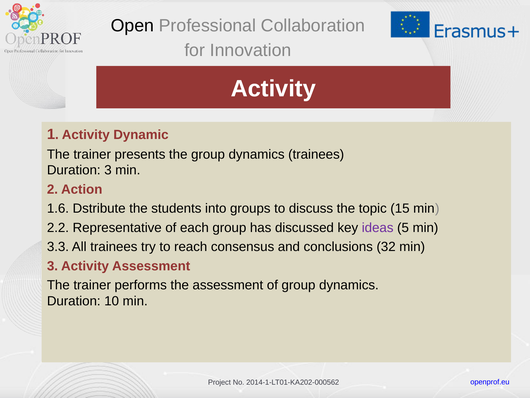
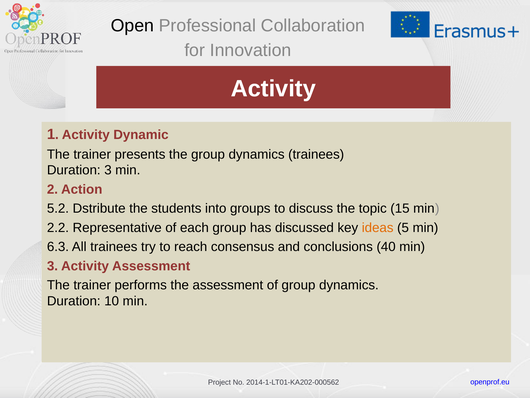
1.6: 1.6 -> 5.2 (58, 208)
ideas colour: purple -> orange (378, 227)
3.3: 3.3 -> 6.3 (58, 247)
32: 32 -> 40 (386, 247)
